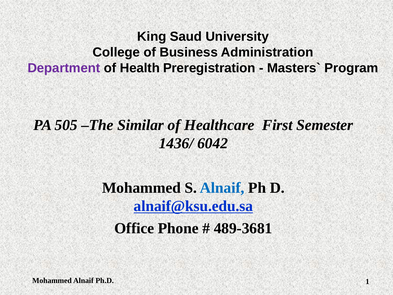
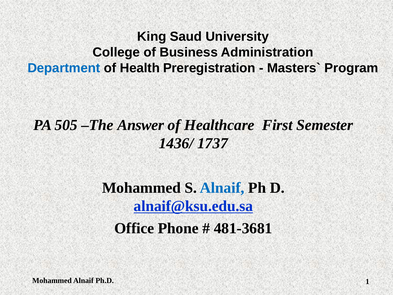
Department colour: purple -> blue (64, 68)
Similar: Similar -> Answer (141, 125)
6042: 6042 -> 1737 (213, 143)
489-3681: 489-3681 -> 481-3681 (243, 228)
